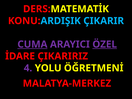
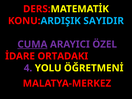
ÇIKARIR: ÇIKARIR -> SAYIDIR (104, 21)
ÖZEL underline: present -> none (105, 44)
ÇIKARIRIZ: ÇIKARIRIZ -> ORTADAKI (63, 56)
